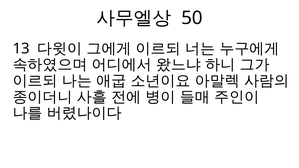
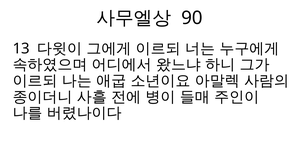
50: 50 -> 90 (192, 18)
